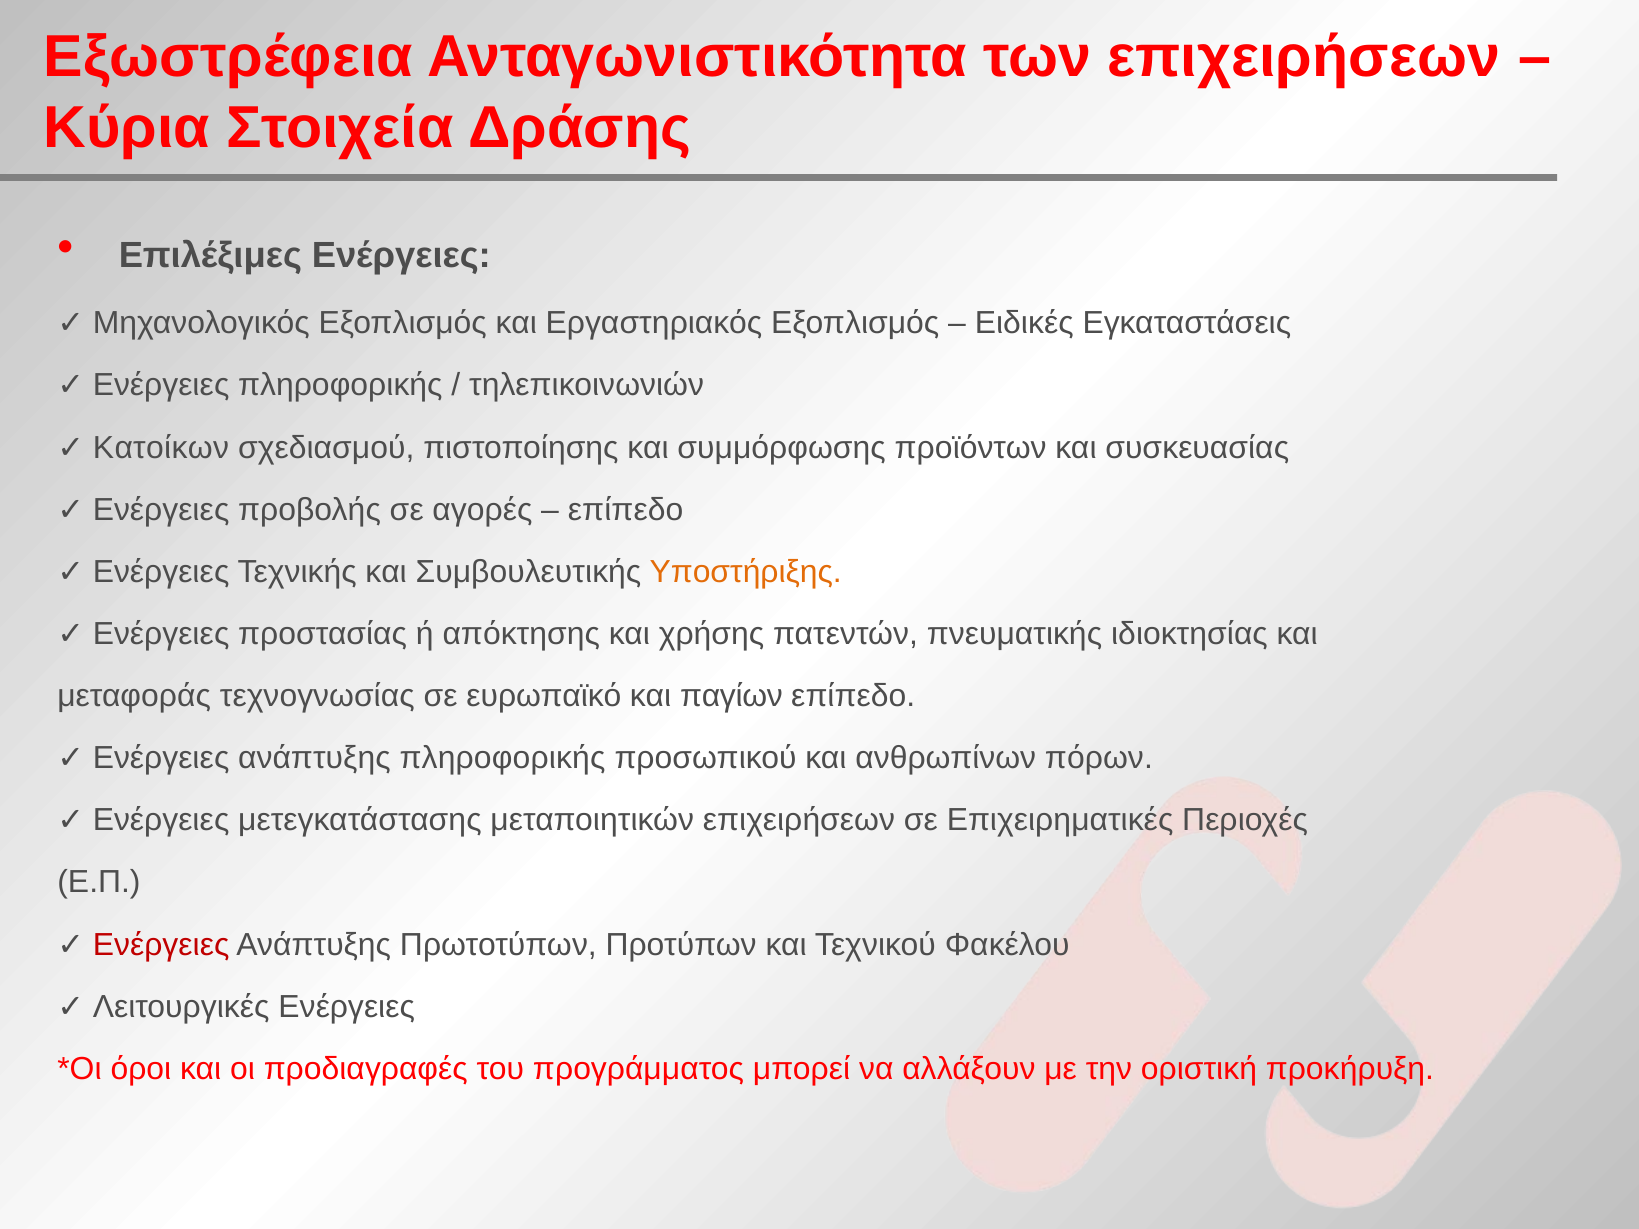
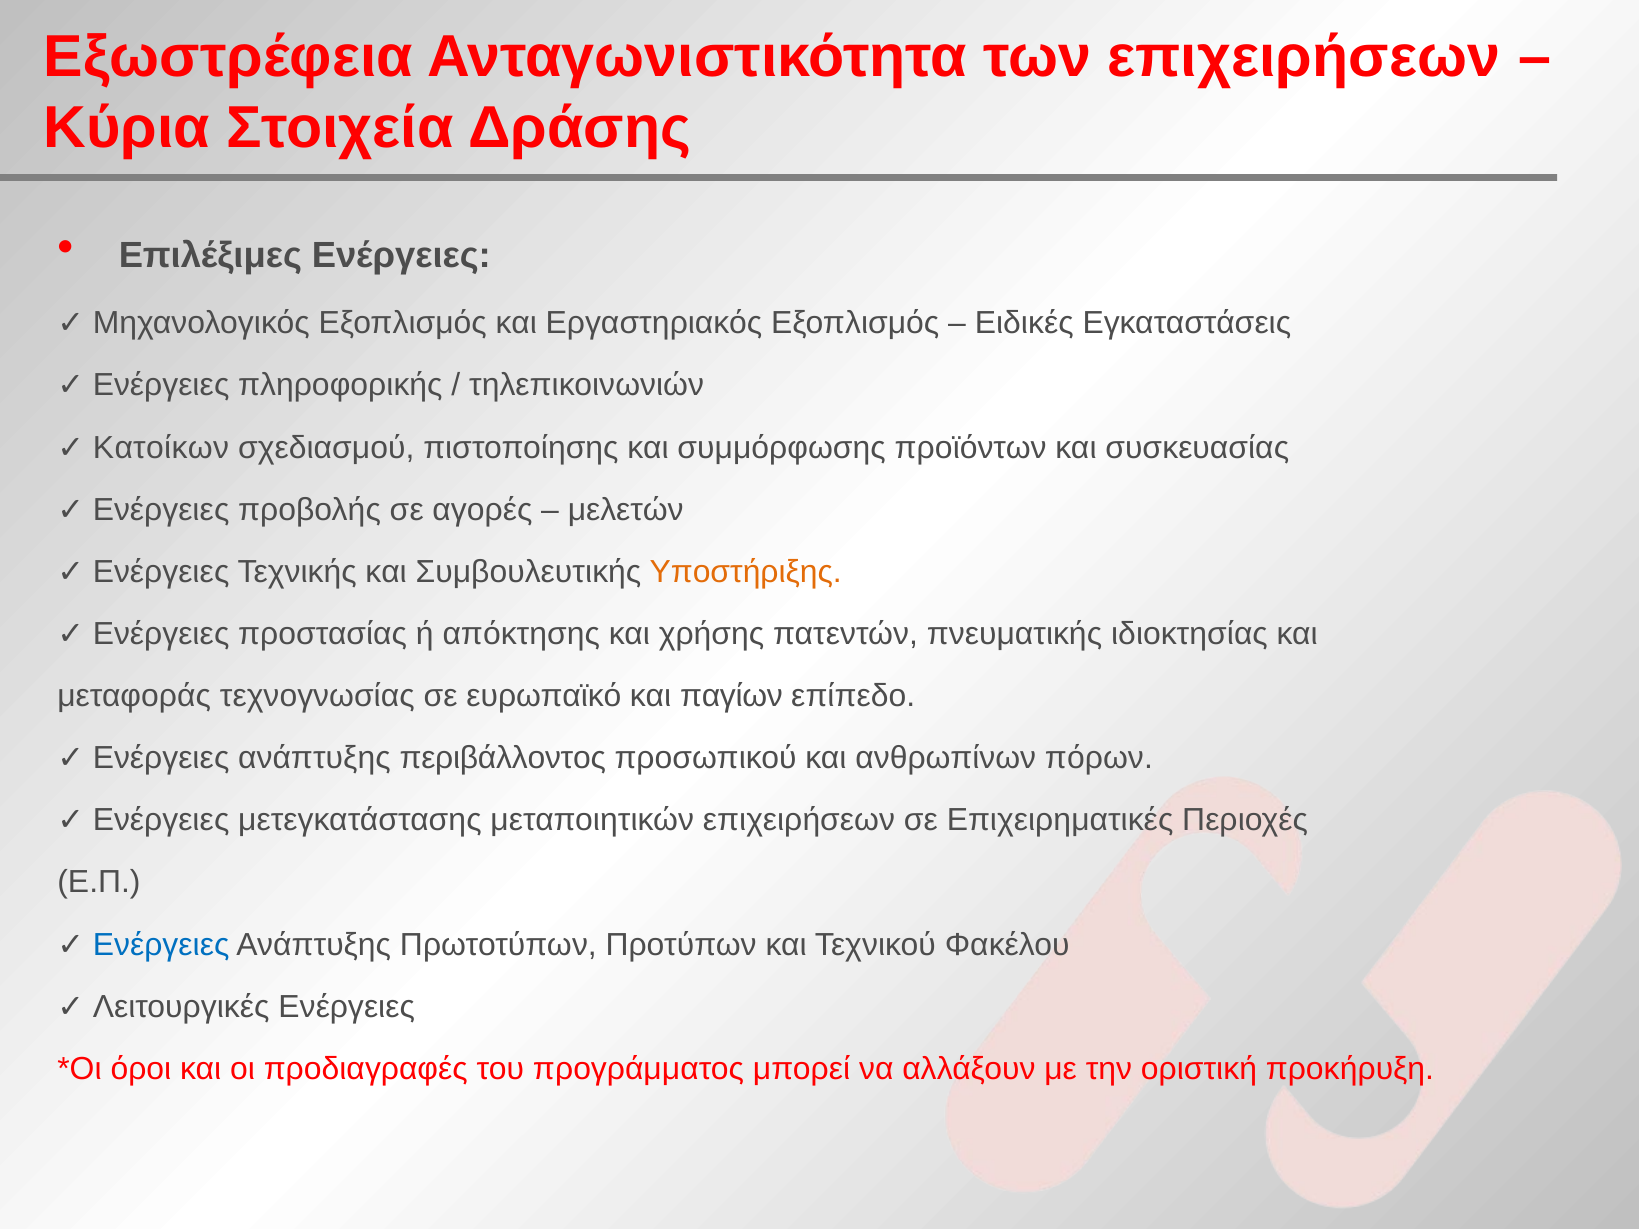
επίπεδο: επίπεδο -> μελετών (626, 510)
ανάπτυξης πληροφορικής: πληροφορικής -> περιβάλλοντος (503, 758)
Ενέργειες colour: red -> blue (161, 945)
